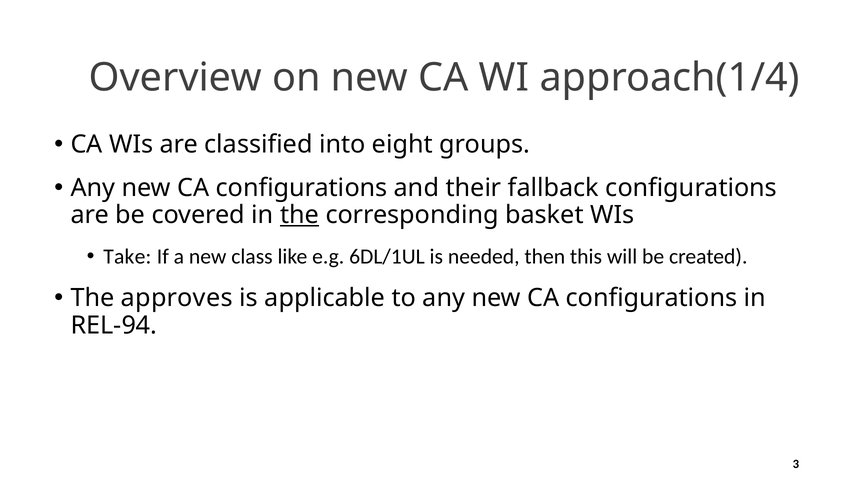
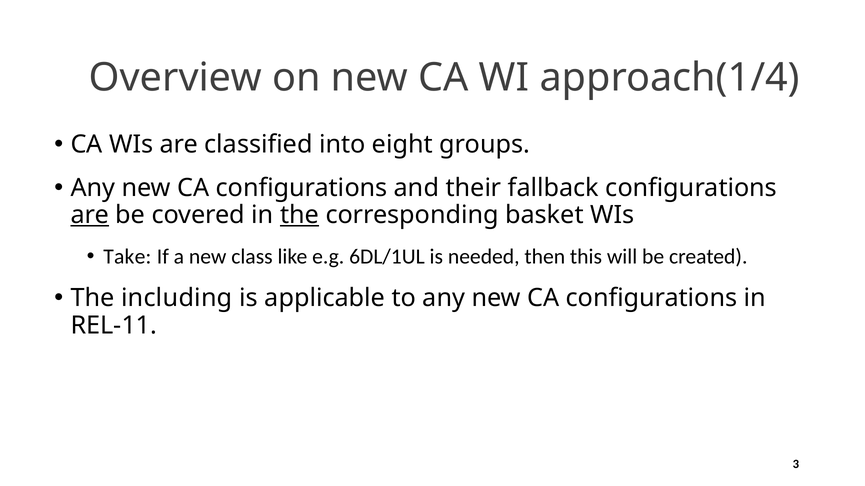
are underline: none -> present (90, 215)
approves: approves -> including (177, 298)
REL-94: REL-94 -> REL-11 (114, 326)
